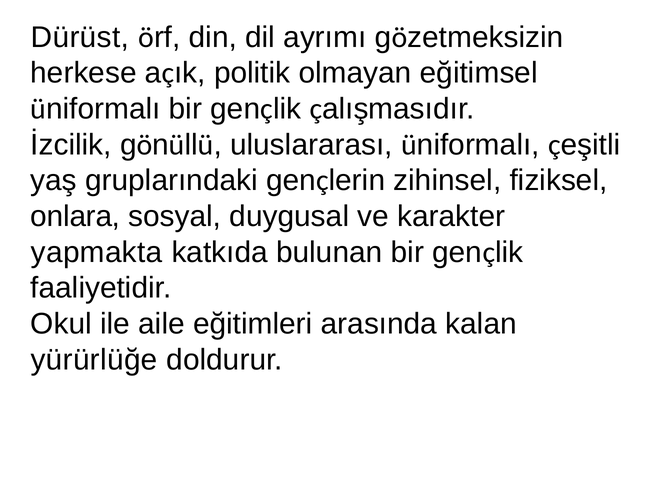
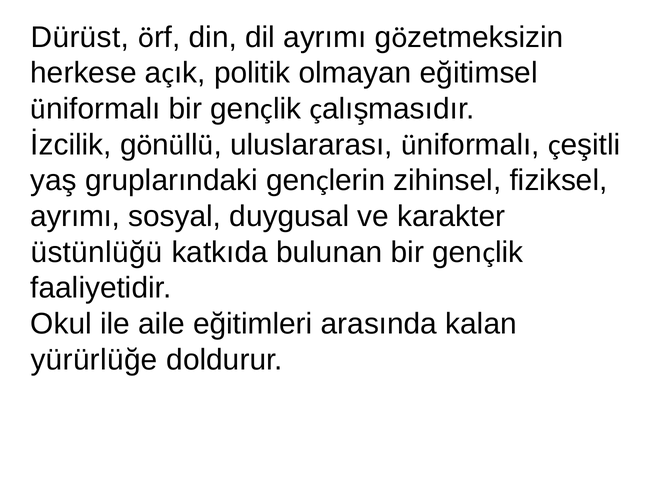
onlara: onlara -> ayrımı (75, 216)
yapmakta: yapmakta -> üstünlüğü (97, 252)
